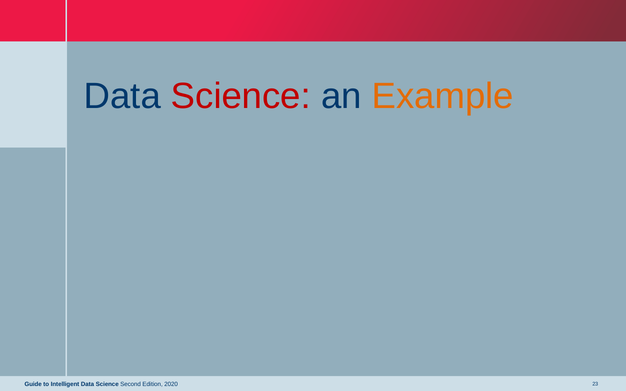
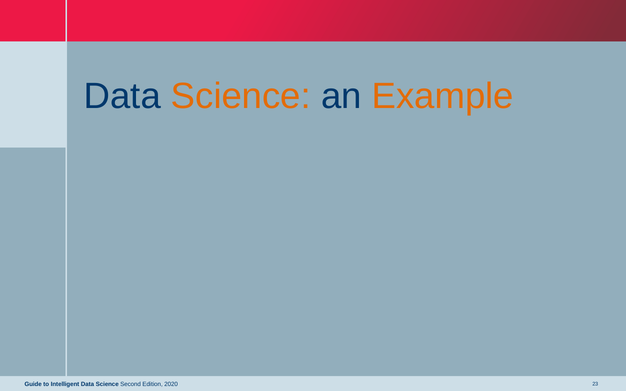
Science colour: red -> orange (241, 96)
